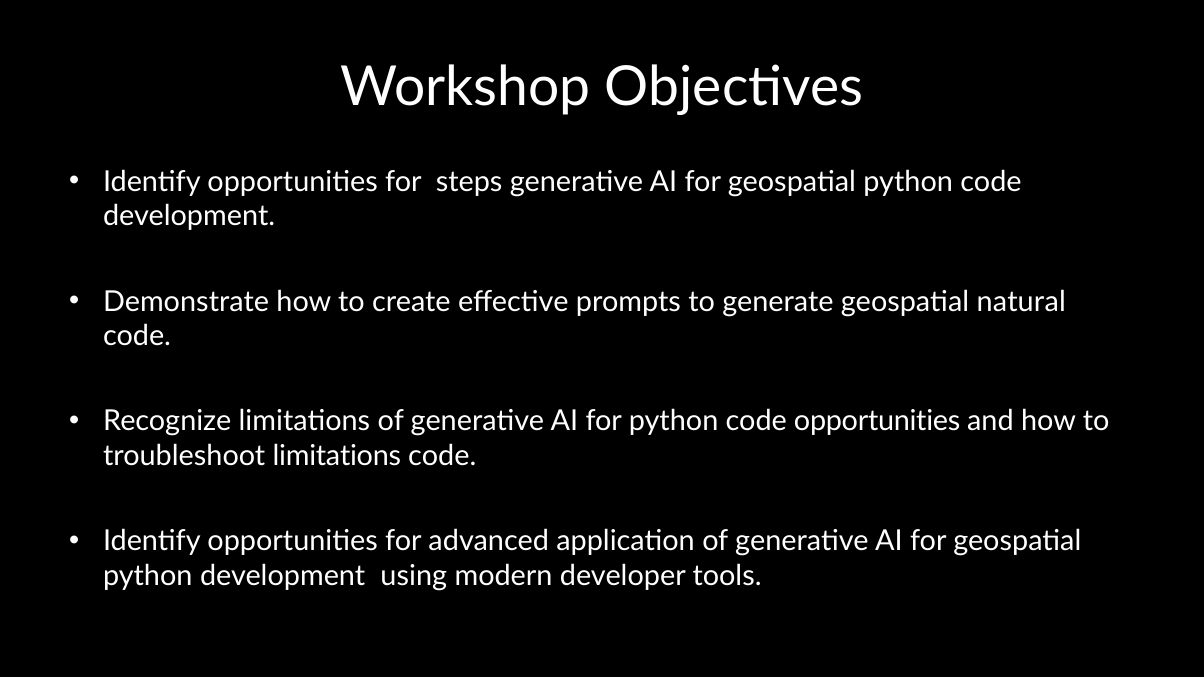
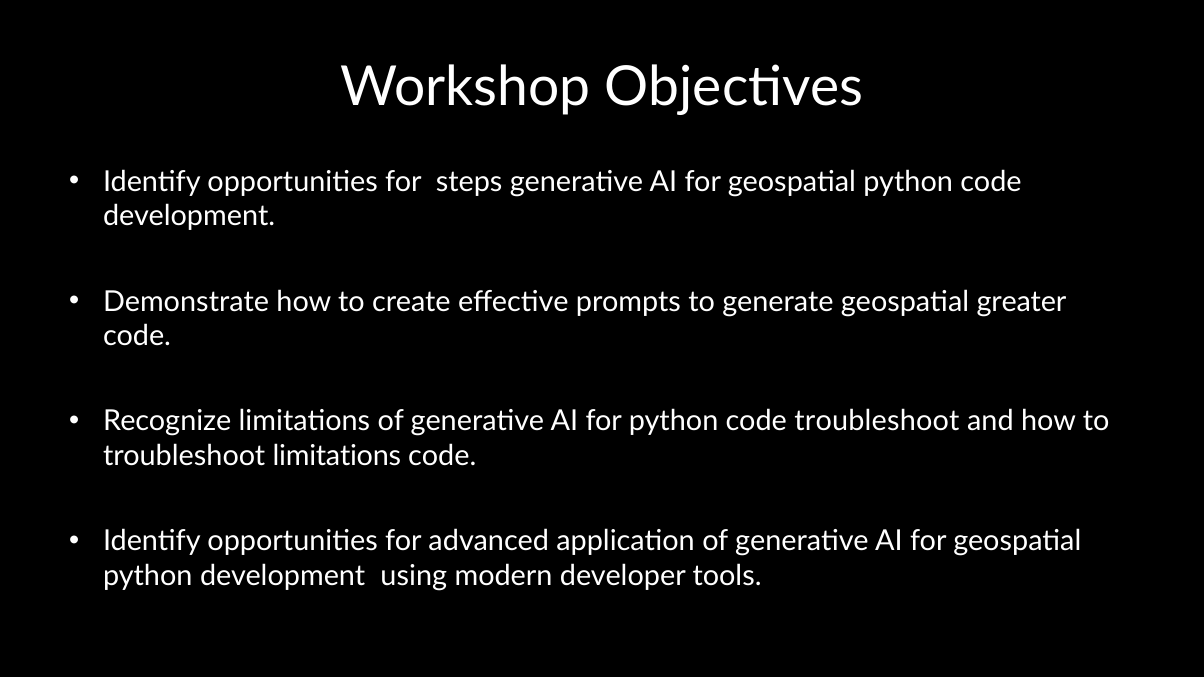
natural: natural -> greater (1021, 302)
code opportunities: opportunities -> troubleshoot (877, 422)
